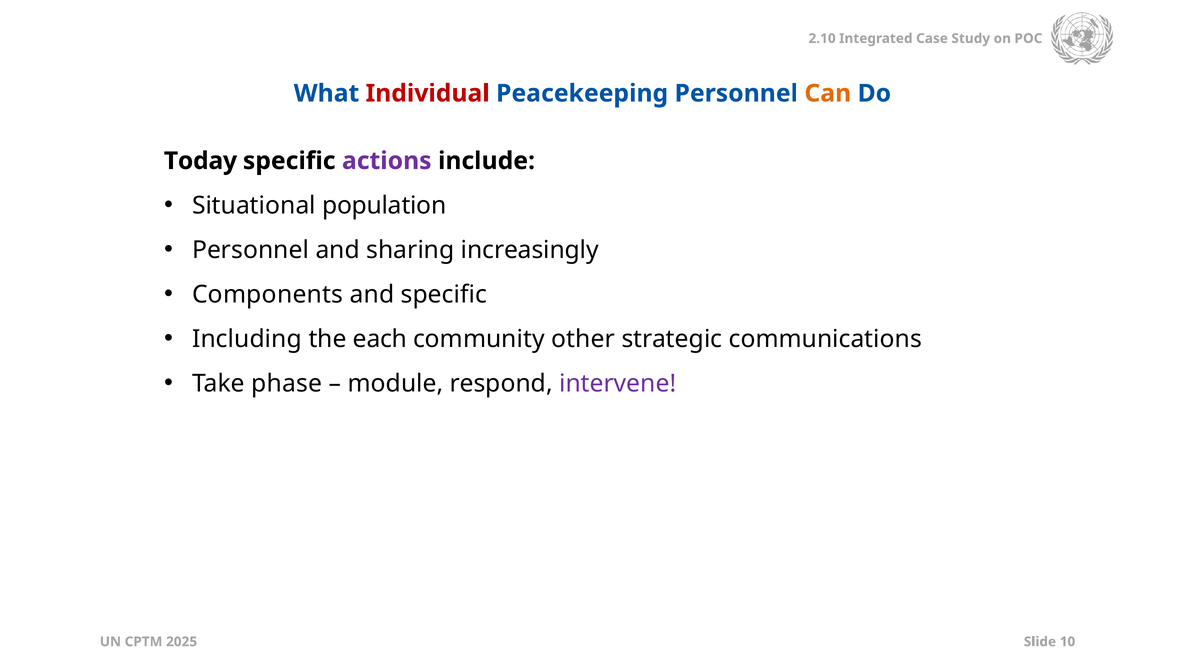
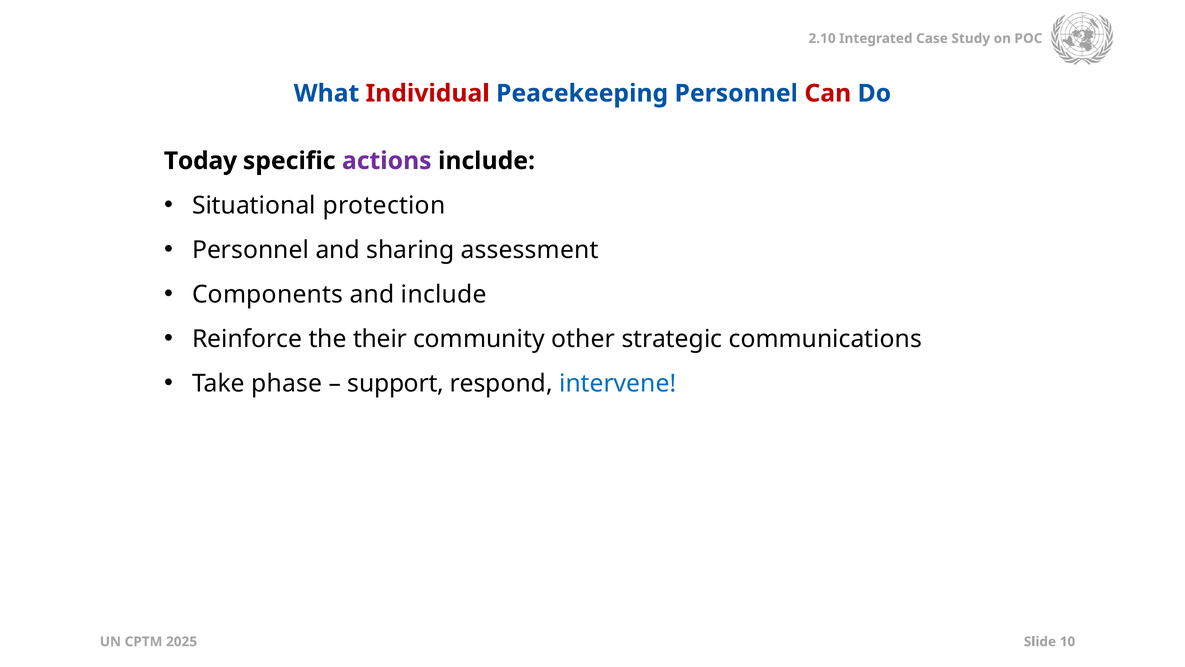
Can colour: orange -> red (828, 93)
population: population -> protection (384, 205)
increasingly: increasingly -> assessment (530, 250)
and specific: specific -> include (444, 294)
Including: Including -> Reinforce (247, 339)
each: each -> their (380, 339)
module: module -> support (396, 383)
intervene colour: purple -> blue (618, 383)
